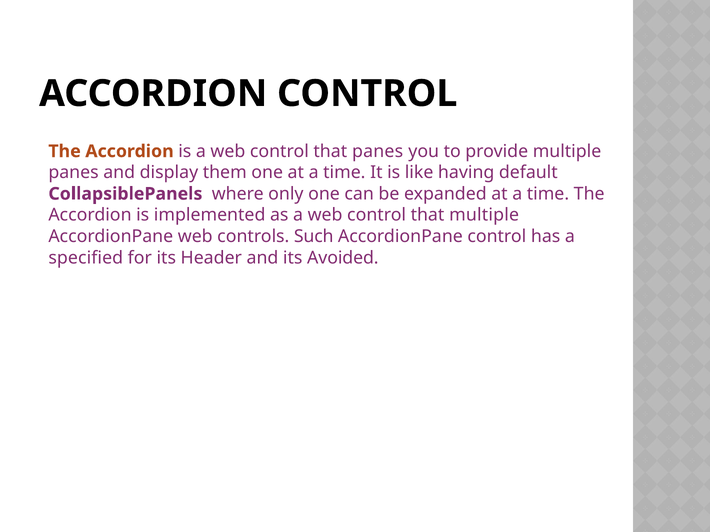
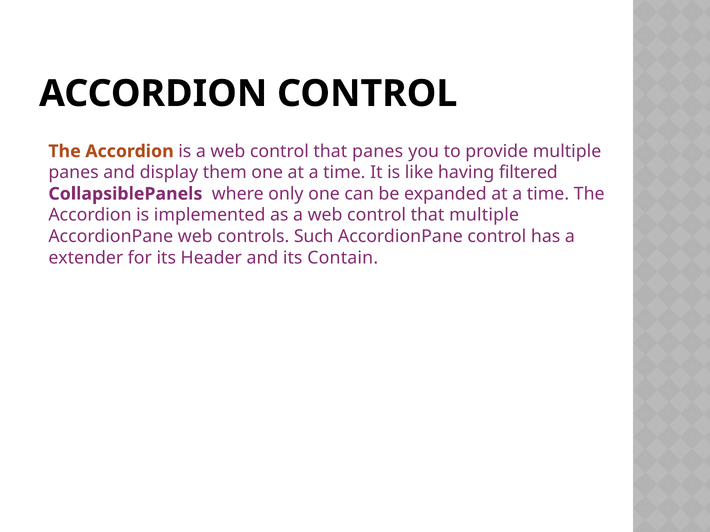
default: default -> filtered (528, 173)
specified: specified -> extender (86, 258)
Avoided: Avoided -> Contain (343, 258)
